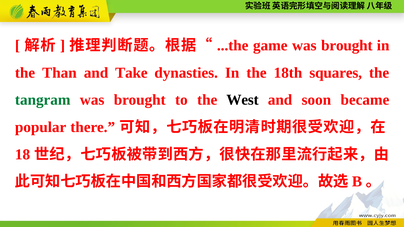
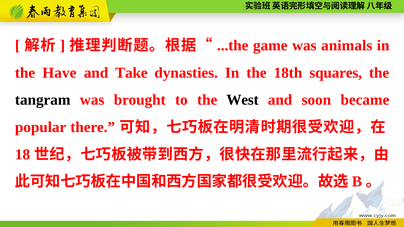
game was brought: brought -> animals (347, 45)
Than: Than -> Have (59, 73)
tangram colour: green -> black (43, 100)
